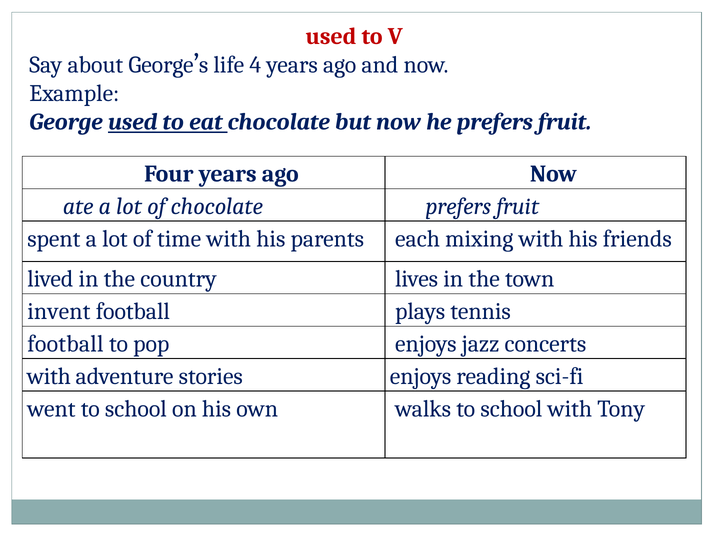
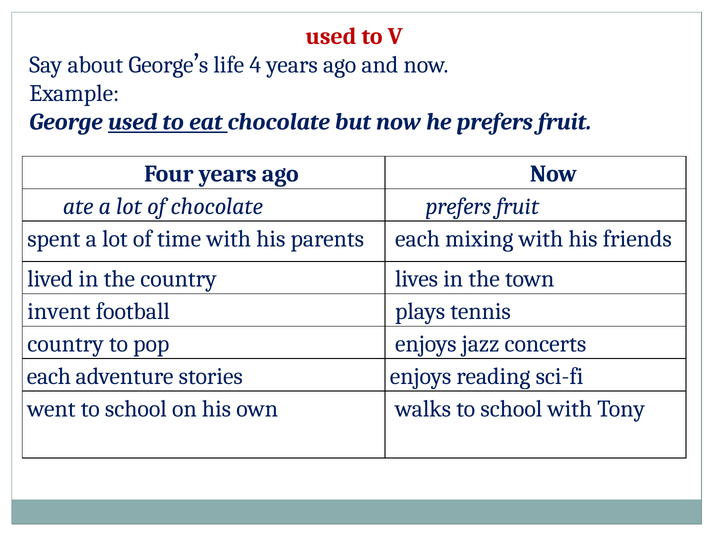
football: football -> country (66, 344)
with: with -> each (49, 376)
